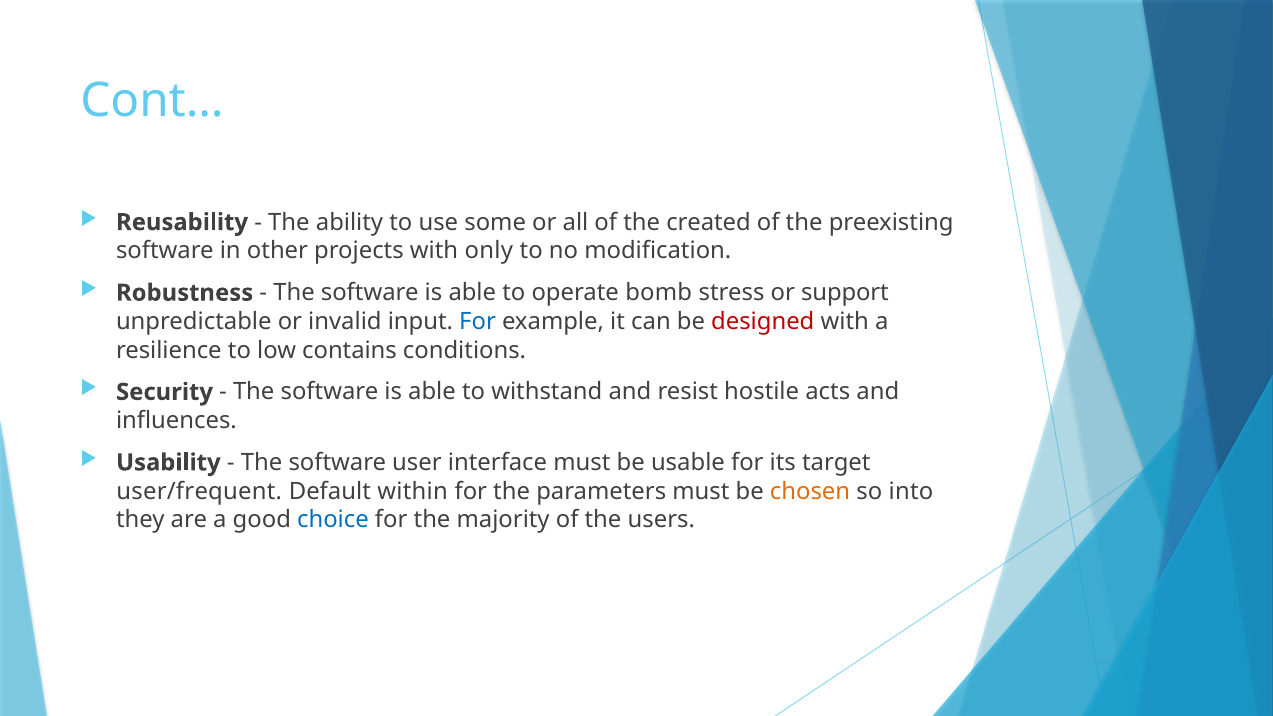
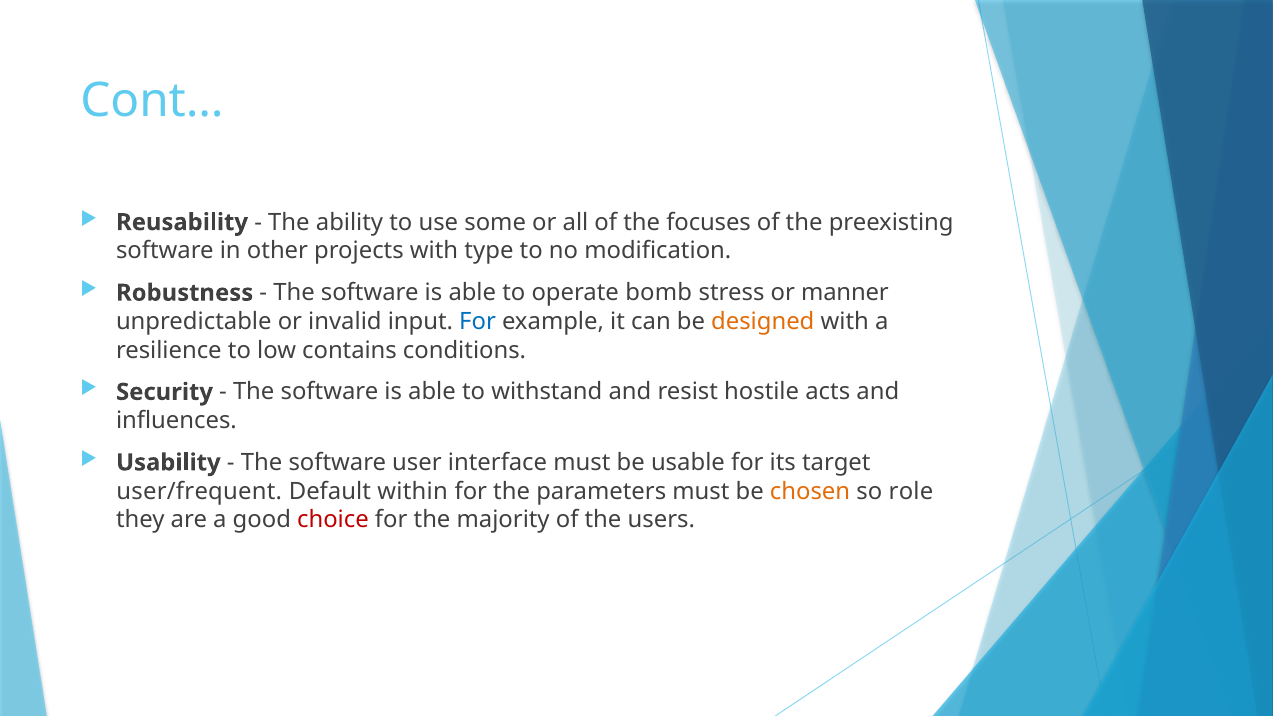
created: created -> focuses (709, 222)
only: only -> type (489, 251)
support: support -> manner (845, 293)
designed colour: red -> orange (763, 322)
into: into -> role (911, 491)
choice colour: blue -> red (333, 520)
